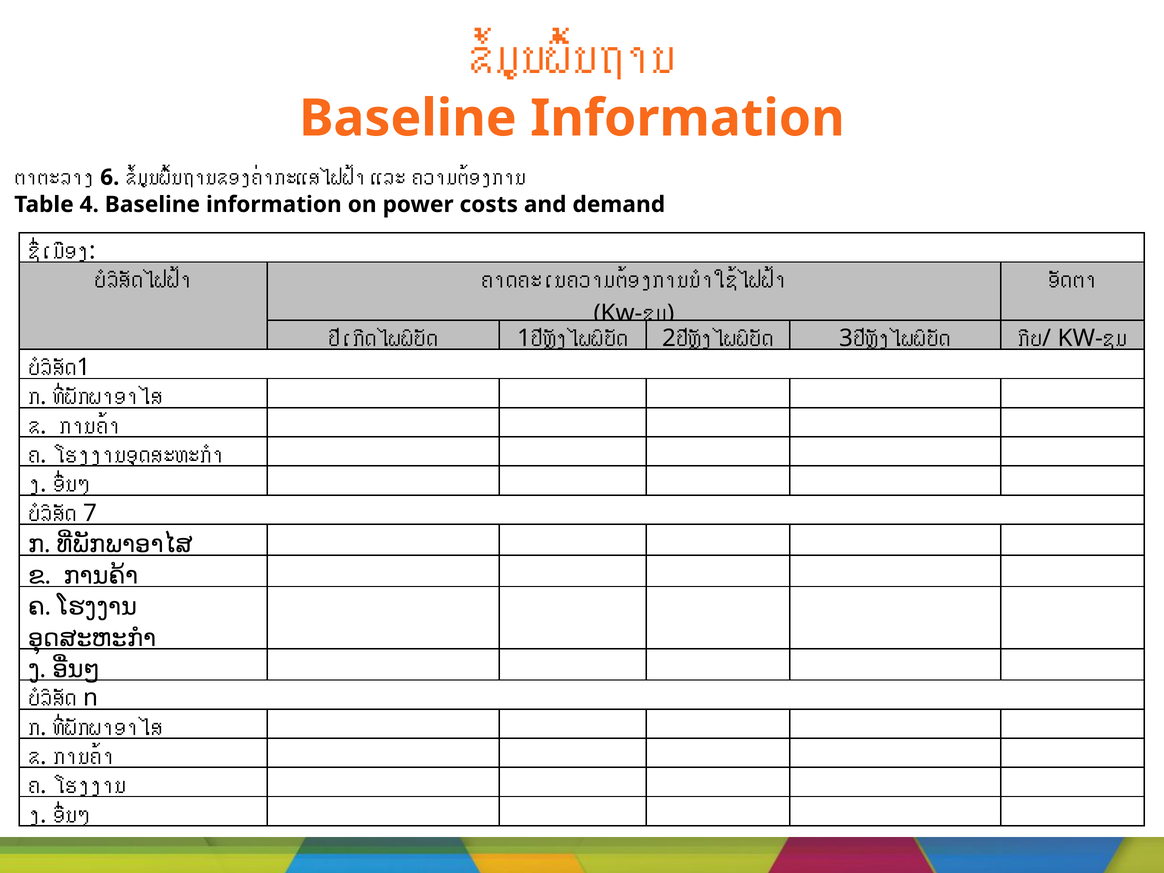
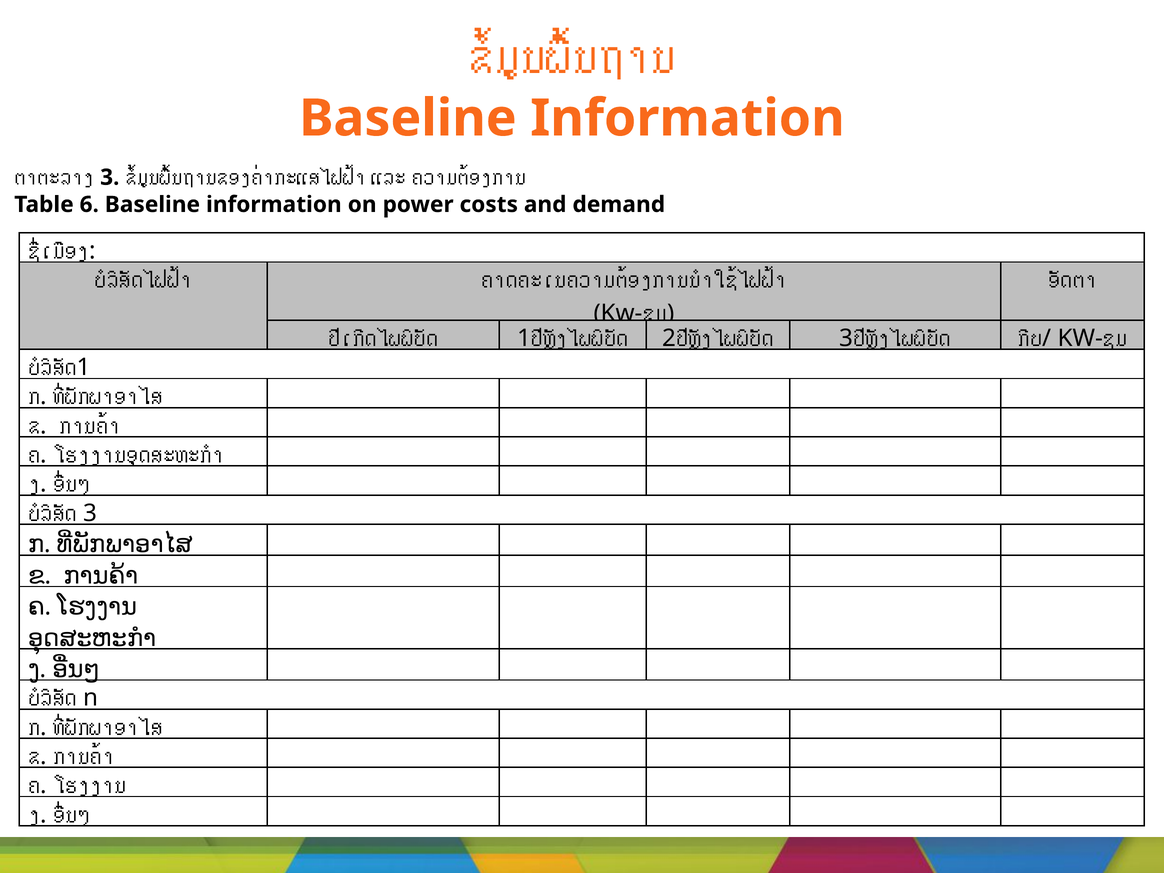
6: 6 -> 3 (110, 177)
4: 4 -> 6 (89, 205)
7: 7 -> 3 (90, 513)
